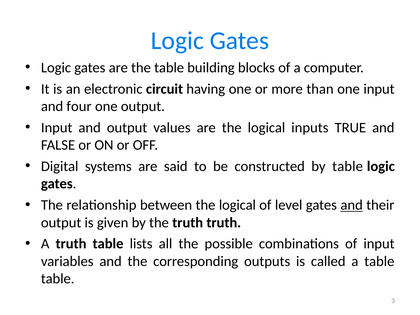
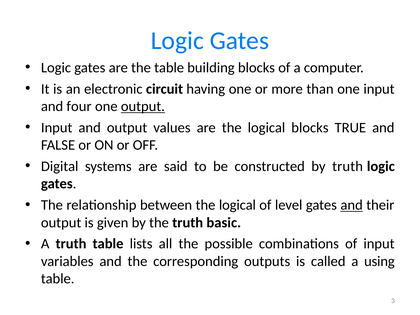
output underline: none -> present (143, 106)
logical inputs: inputs -> blocks (310, 128)
by table: table -> truth (348, 166)
truth truth: truth -> basic (224, 223)
a table: table -> using (379, 261)
